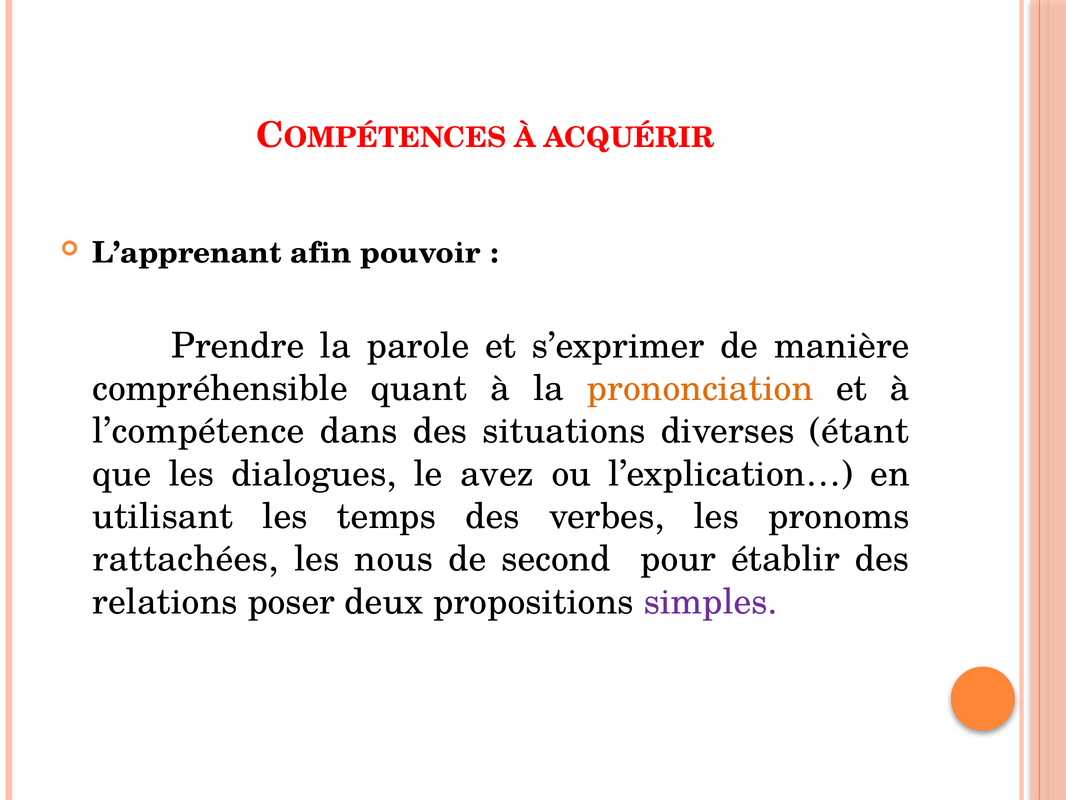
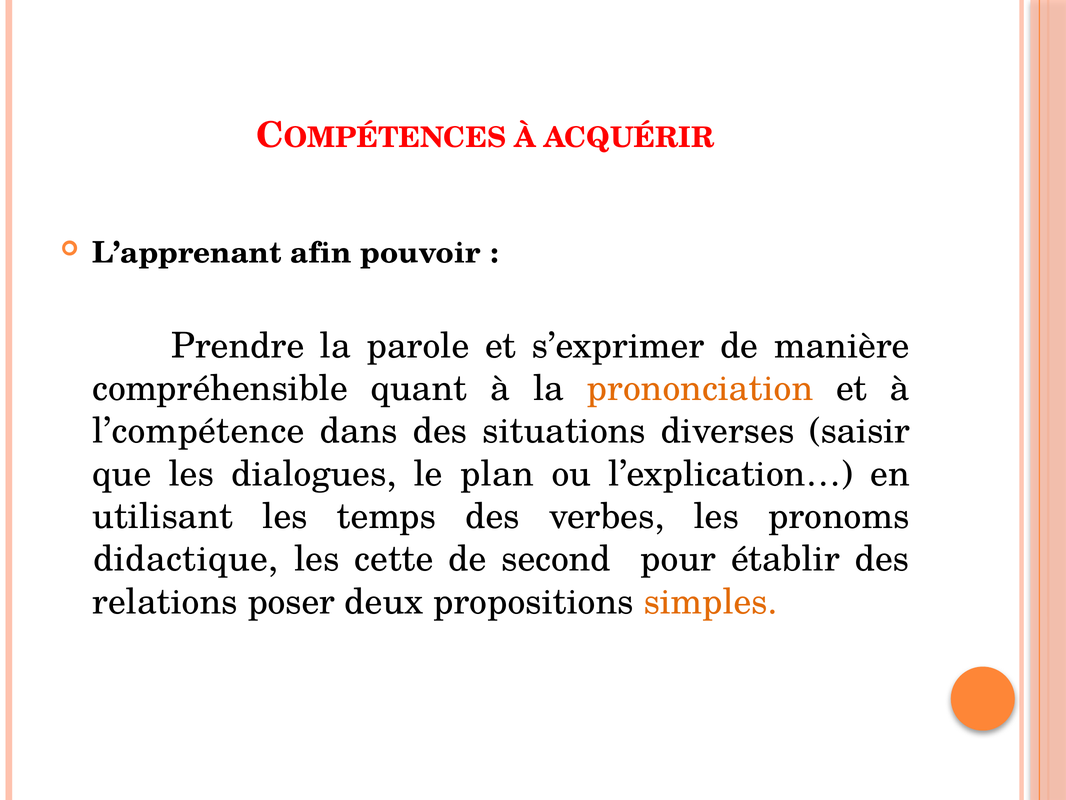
étant: étant -> saisir (860, 431)
avez: avez -> plan (497, 474)
rattachées: rattachées -> didactique (186, 559)
nous: nous -> cette (394, 559)
simples colour: purple -> orange (711, 601)
